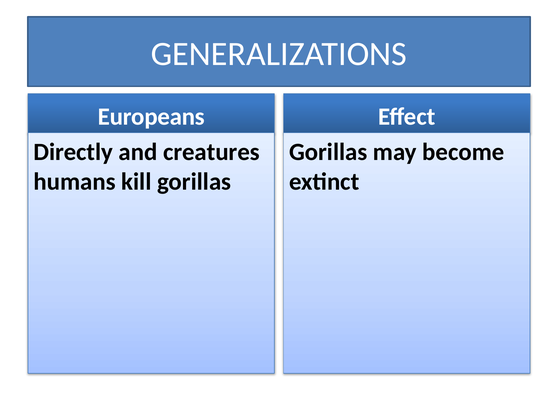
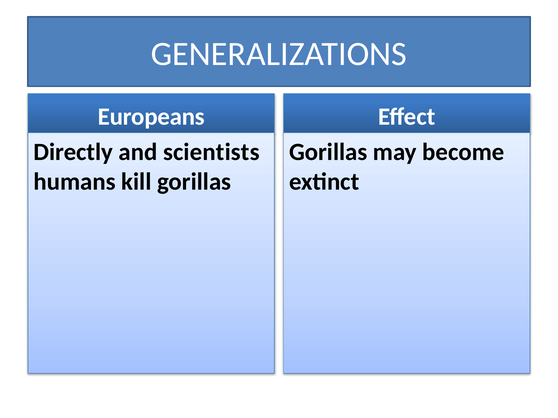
creatures: creatures -> scientists (211, 152)
